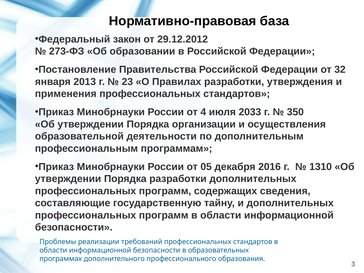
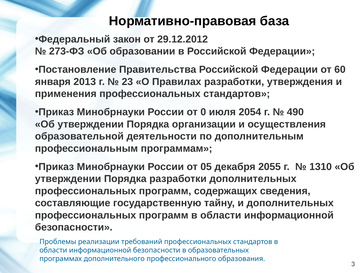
32: 32 -> 60 (340, 70)
4: 4 -> 0 (203, 112)
2033: 2033 -> 2054 (250, 112)
350: 350 -> 490 (295, 112)
2016: 2016 -> 2055 (270, 167)
